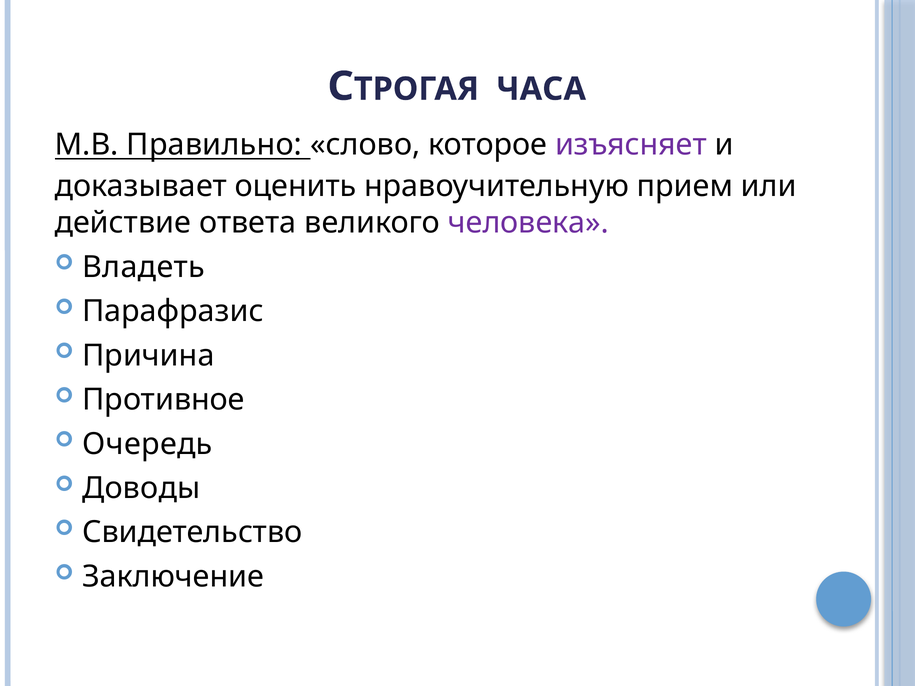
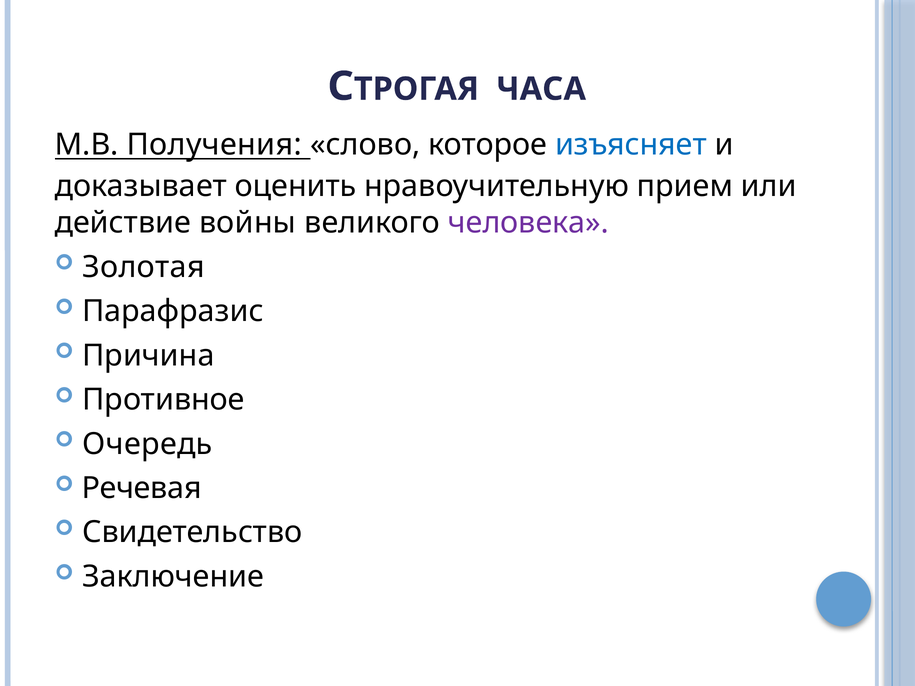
Правильно: Правильно -> Получения (214, 145)
изъясняет colour: purple -> blue (631, 145)
ответа: ответа -> войны (248, 223)
Владеть: Владеть -> Золотая (144, 267)
Доводы: Доводы -> Речевая (142, 488)
